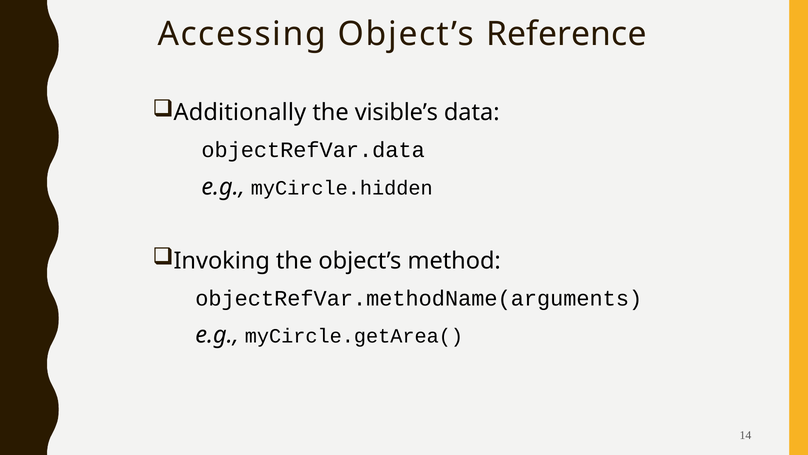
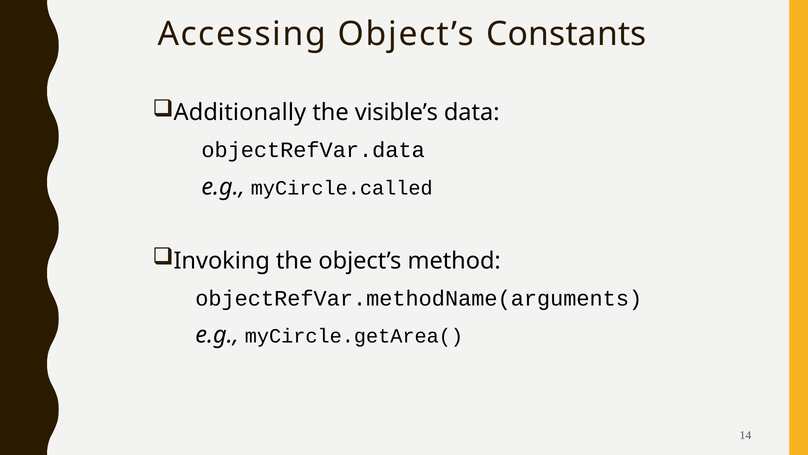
Reference: Reference -> Constants (566, 34)
myCircle.hidden: myCircle.hidden -> myCircle.called (342, 188)
